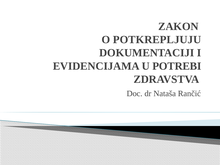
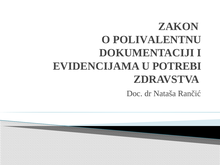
POTKREPLJUJU: POTKREPLJUJU -> POLIVALENTNU (157, 40)
